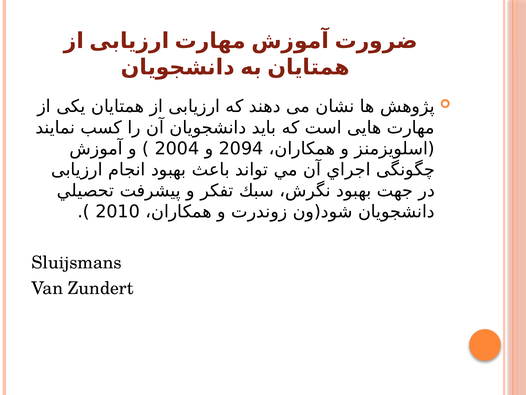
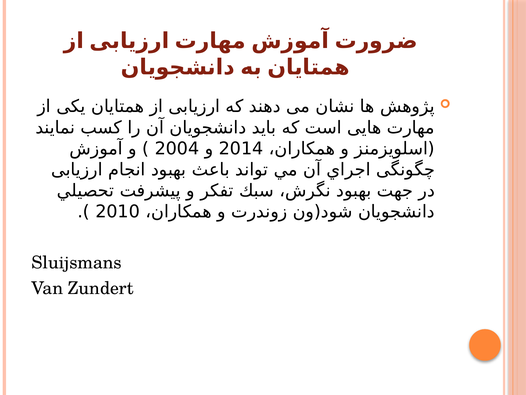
2094: 2094 -> 2014 (241, 148)
